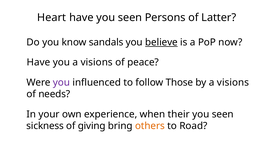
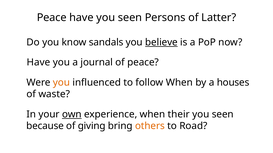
Heart: Heart -> Peace (52, 18)
you a visions: visions -> journal (97, 63)
you colour: purple -> orange (61, 83)
follow Those: Those -> When (179, 83)
by a visions: visions -> houses (233, 83)
needs: needs -> waste (54, 94)
own underline: none -> present (72, 115)
sickness: sickness -> because (45, 126)
